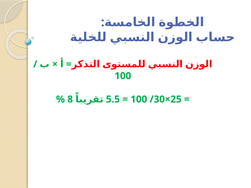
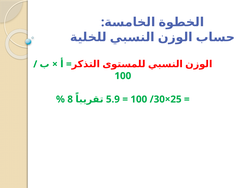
5.5: 5.5 -> 5.9 (113, 99)
